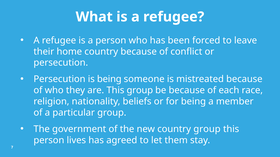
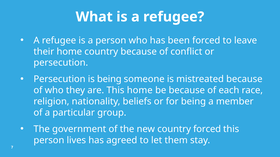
This group: group -> home (140, 91)
country group: group -> forced (207, 129)
